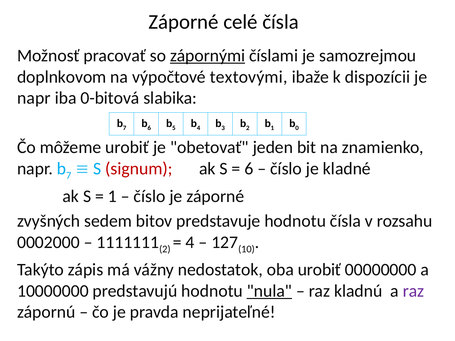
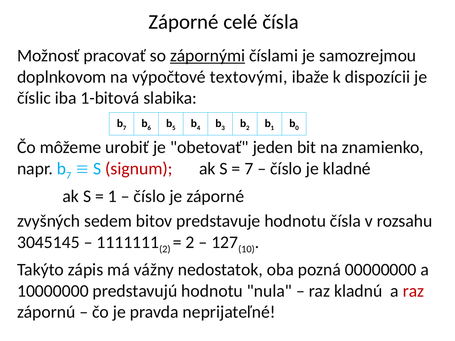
napr: napr -> číslic (34, 98)
0-bitová: 0-bitová -> 1-bitová (110, 98)
6: 6 -> 7 (249, 169)
0002000: 0002000 -> 3045145 (48, 242)
4: 4 -> 2 (190, 242)
oba urobiť: urobiť -> pozná (319, 270)
nula underline: present -> none (269, 291)
raz colour: purple -> red (414, 291)
